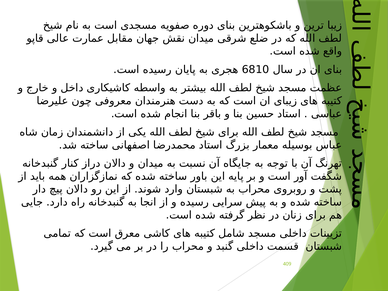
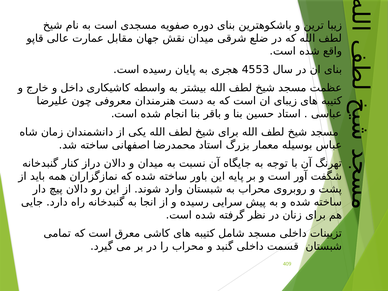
6810: 6810 -> 4553 (256, 70)
